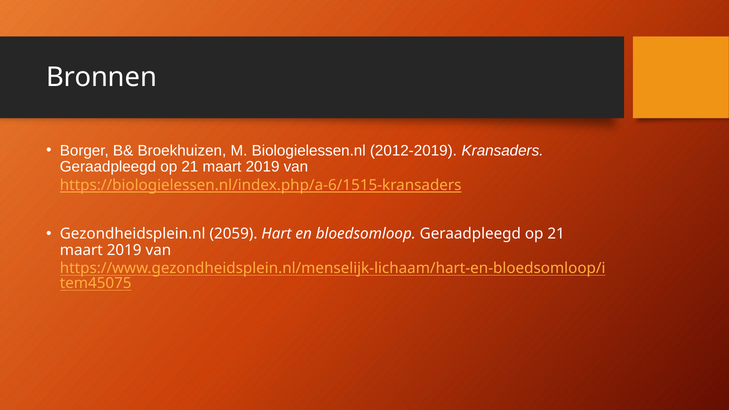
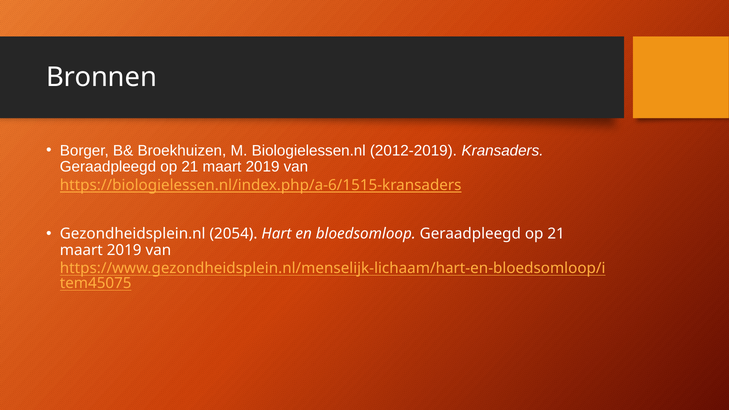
2059: 2059 -> 2054 (234, 234)
